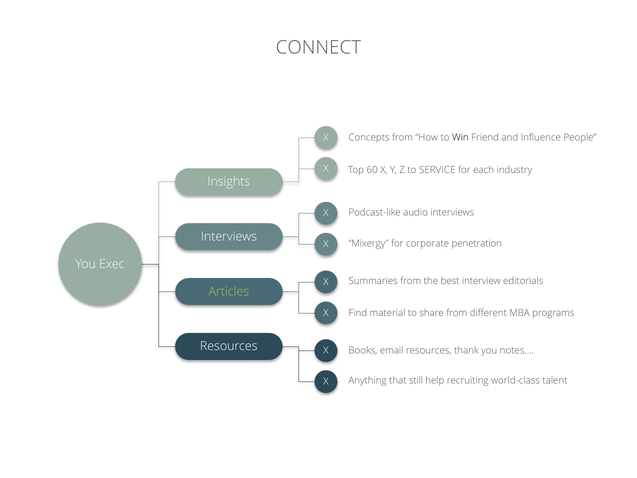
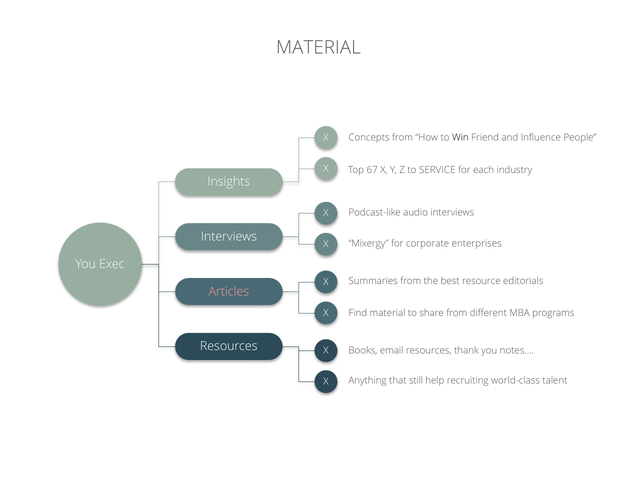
CONNECT: CONNECT -> MATERIAL (318, 48)
60: 60 -> 67 (372, 170)
penetration: penetration -> enterprises (477, 243)
interview: interview -> resource (481, 281)
Articles colour: light green -> pink (229, 291)
